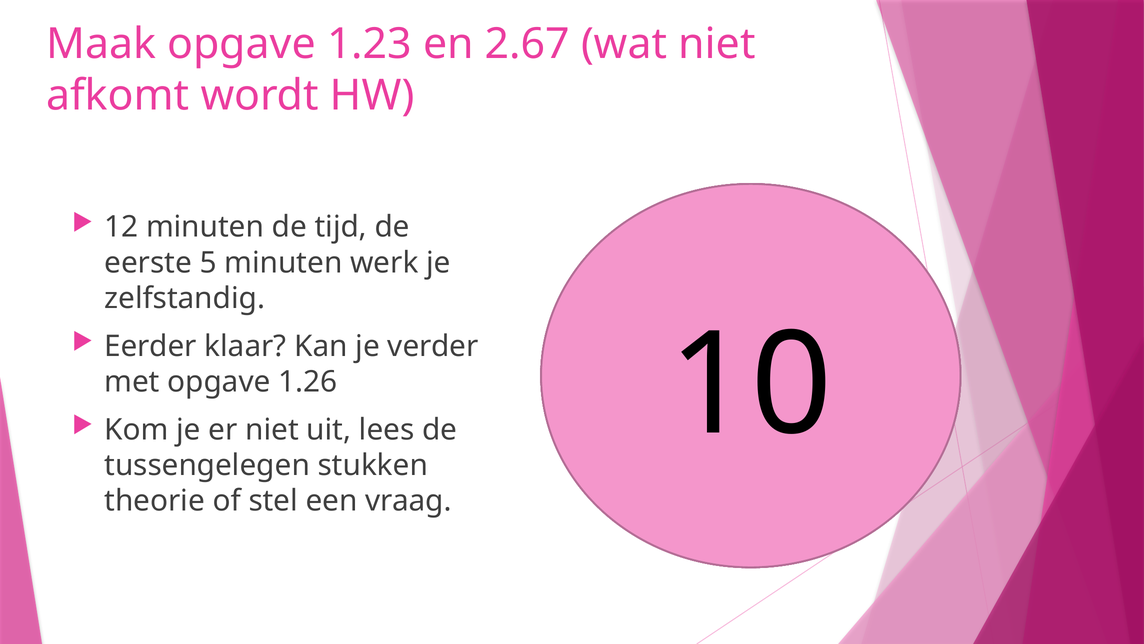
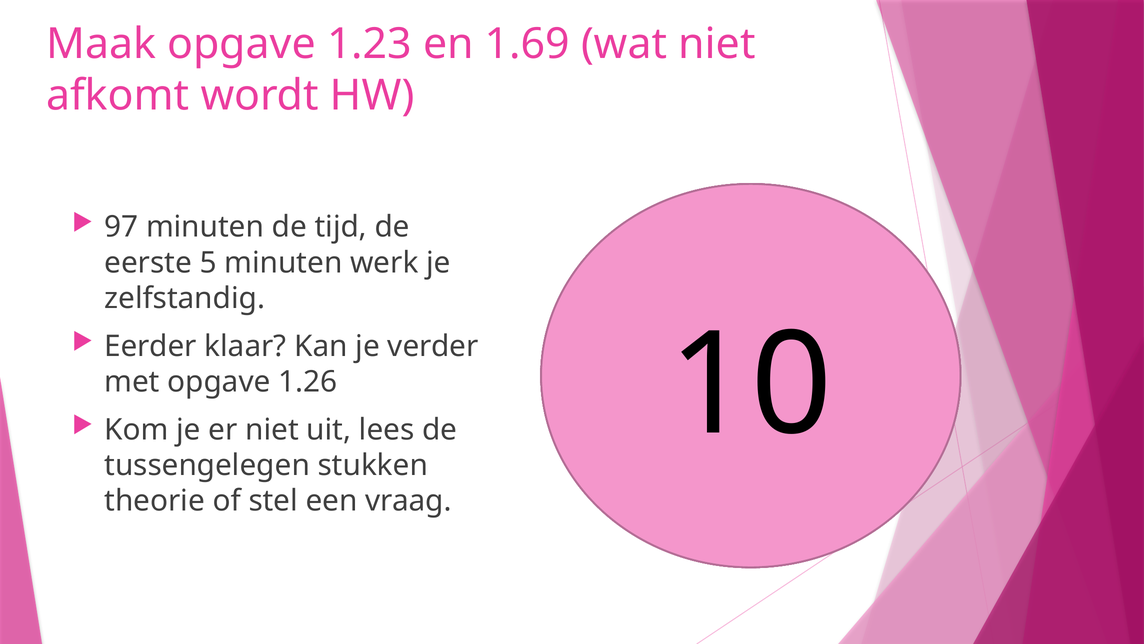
2.67: 2.67 -> 1.69 (527, 44)
12: 12 -> 97 (121, 227)
